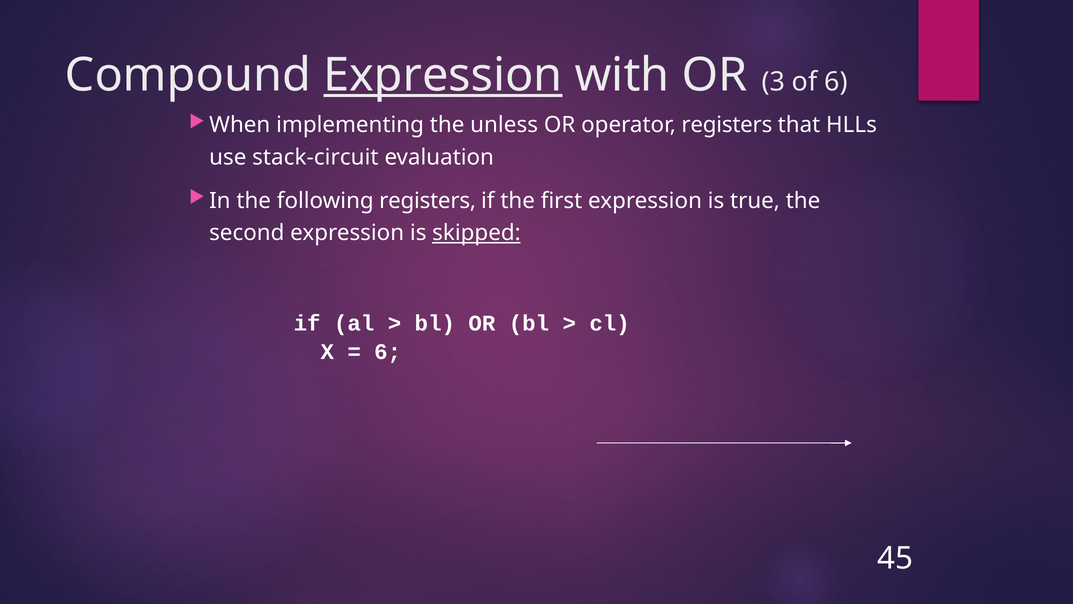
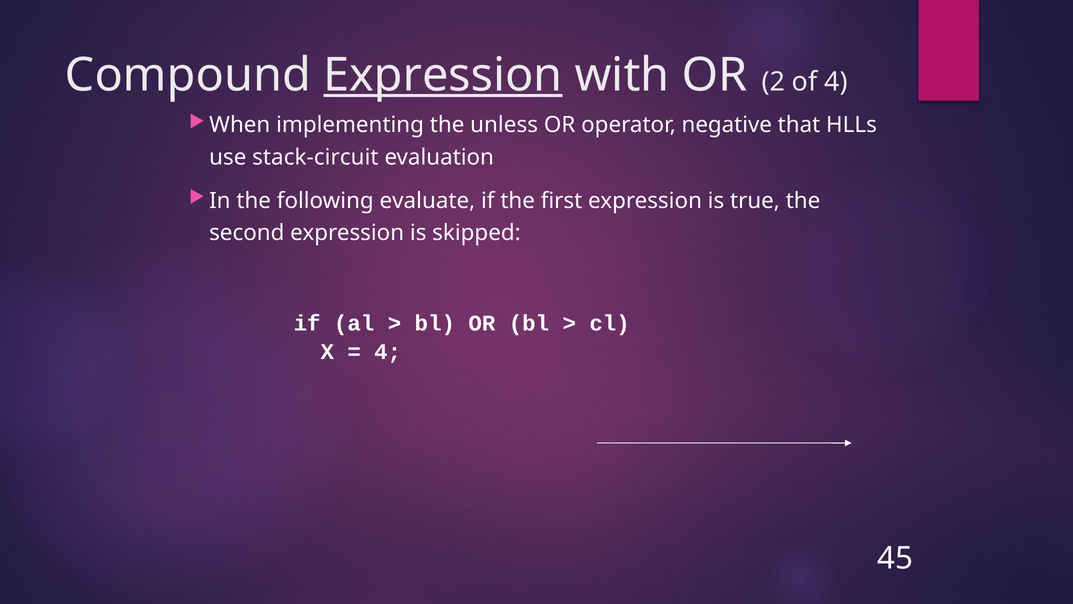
3: 3 -> 2 (773, 82)
of 6: 6 -> 4 (836, 82)
operator registers: registers -> negative (727, 125)
following registers: registers -> evaluate (427, 201)
skipped underline: present -> none (476, 233)
6: 6 -> 4 (388, 352)
